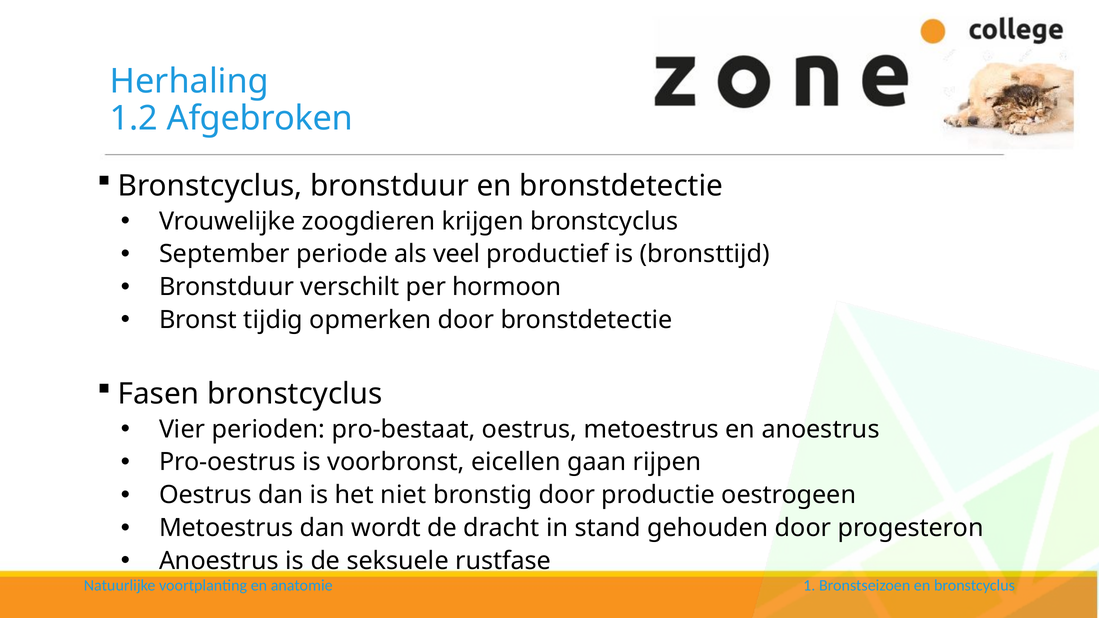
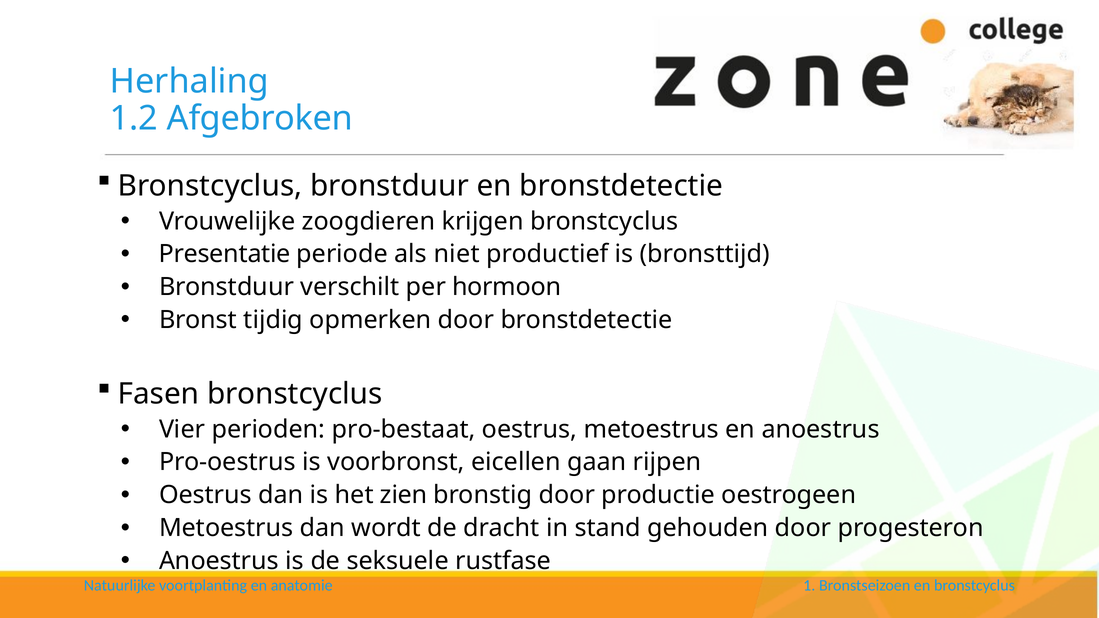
September: September -> Presentatie (225, 254)
veel: veel -> niet (457, 254)
niet: niet -> zien (404, 495)
